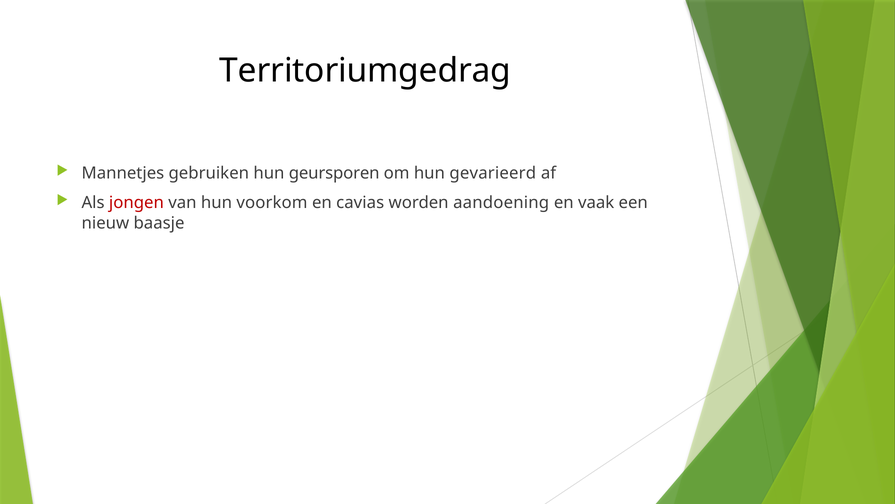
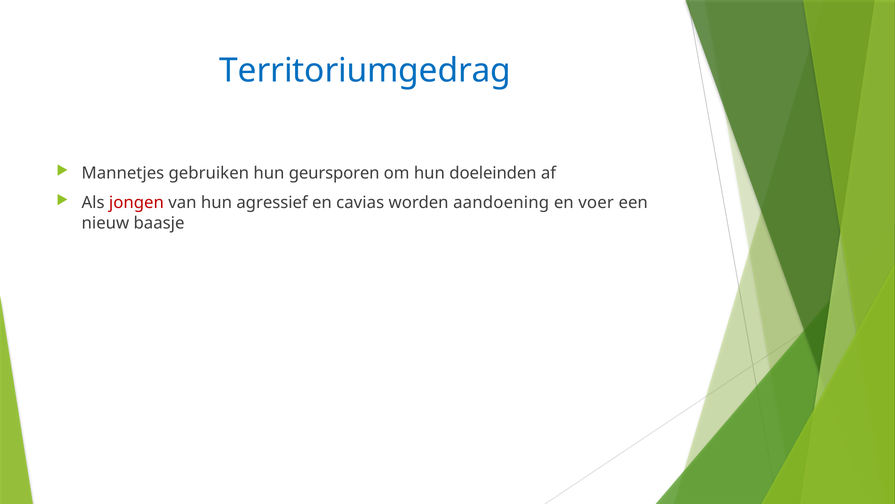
Territoriumgedrag colour: black -> blue (365, 71)
gevarieerd: gevarieerd -> doeleinden (493, 173)
voorkom: voorkom -> agressief (272, 203)
vaak: vaak -> voer (596, 203)
